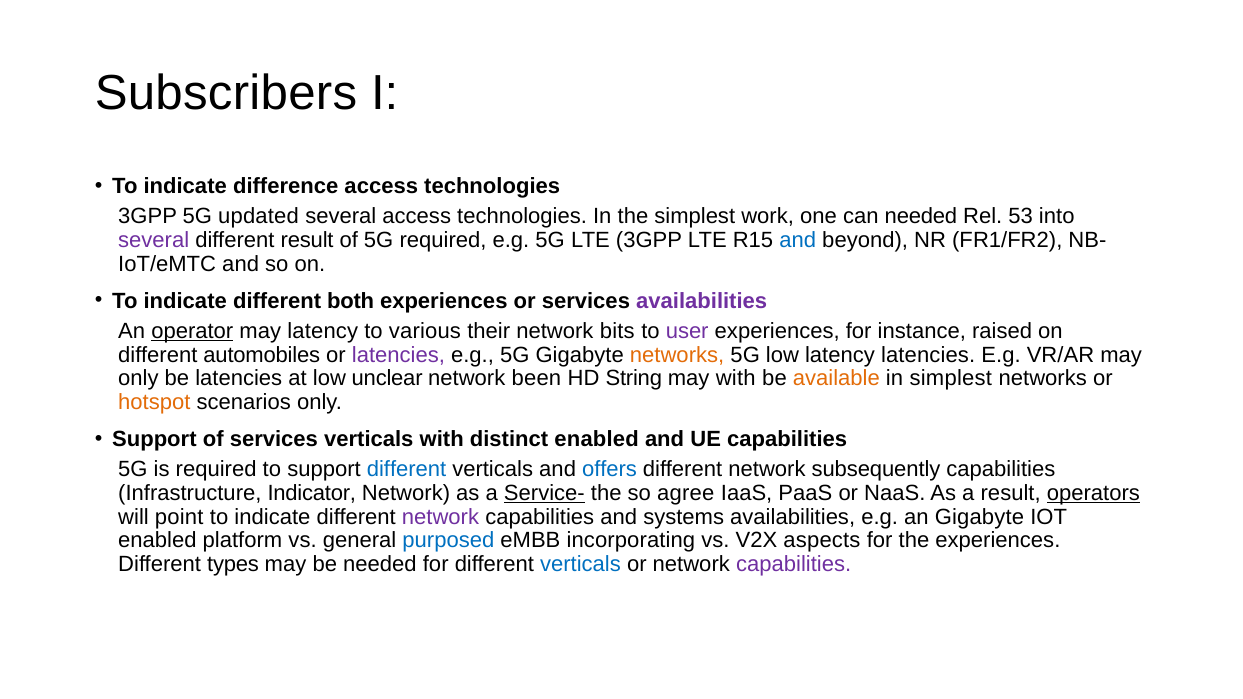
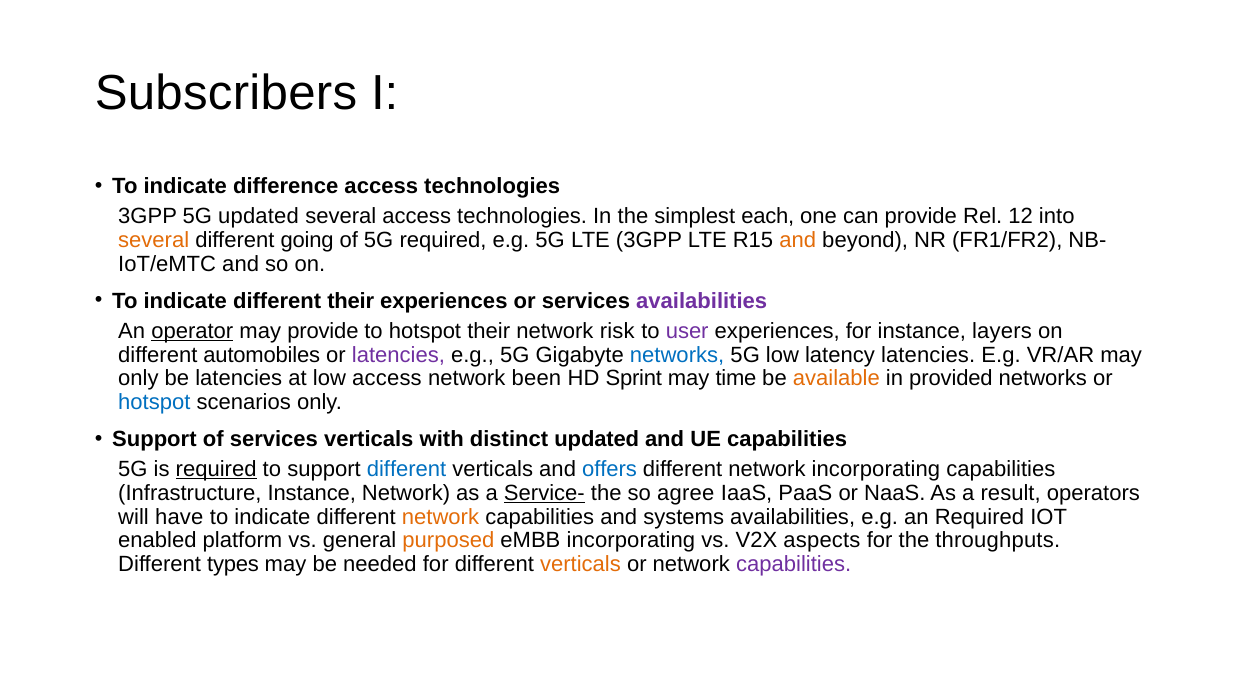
work: work -> each (768, 217)
can needed: needed -> provide (921, 217)
53: 53 -> 12 (1021, 217)
several colour: purple -> orange (154, 240)
different result: result -> going (307, 240)
and colour: blue -> orange (798, 240)
different both: both -> their (351, 301)
may latency: latency -> provide (323, 331)
to various: various -> hotspot (425, 331)
bits: bits -> risk (617, 331)
raised: raised -> layers (1002, 331)
networks colour: orange -> blue (677, 355)
low unclear: unclear -> access (387, 379)
String: String -> Sprint (634, 379)
may with: with -> time (736, 379)
in simplest: simplest -> provided (951, 379)
hotspot colour: orange -> blue (154, 402)
distinct enabled: enabled -> updated (597, 439)
required underline: none -> present (216, 469)
network subsequently: subsequently -> incorporating (876, 469)
Infrastructure Indicator: Indicator -> Instance (312, 493)
operators underline: present -> none (1093, 493)
point: point -> have (179, 517)
network colour: purple -> orange (441, 517)
an Gigabyte: Gigabyte -> Required (979, 517)
purposed colour: blue -> orange (448, 541)
the experiences: experiences -> throughputs (998, 541)
verticals colour: blue -> orange (580, 565)
